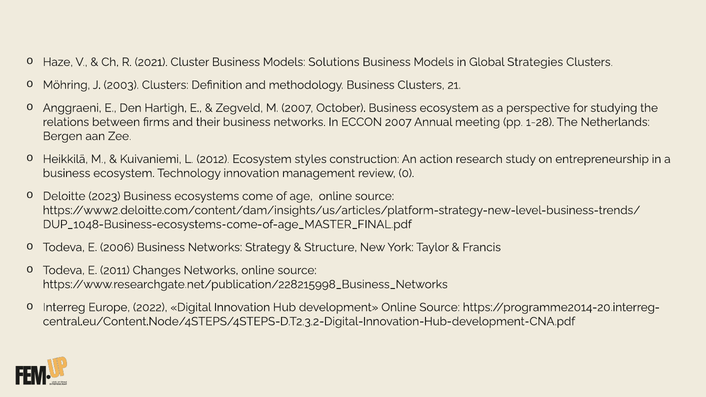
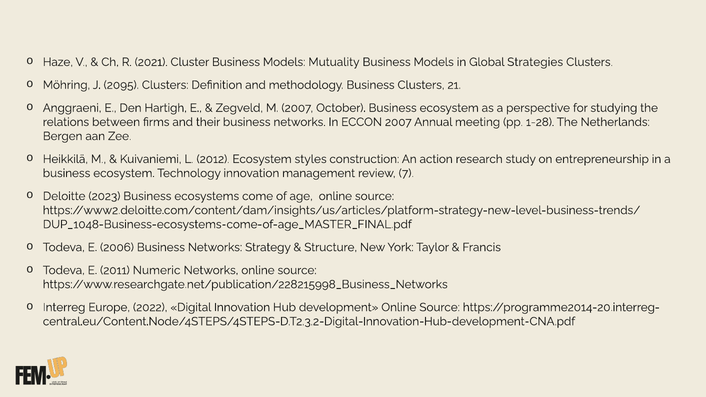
Solutions: Solutions -> Mutuality (334, 62)
2003: 2003 -> 2095 (121, 85)
0: 0 -> 7 (406, 173)
Changes: Changes -> Numeric (157, 270)
